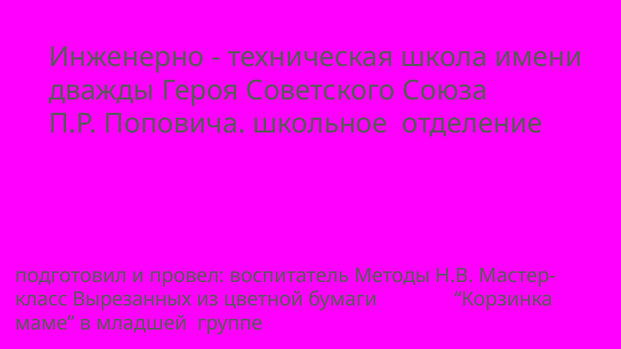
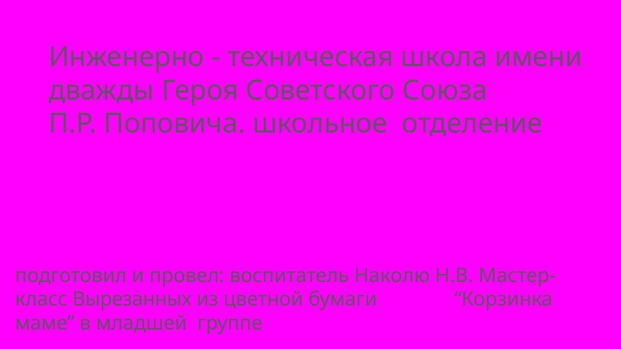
Методы: Методы -> Наколю (392, 276)
